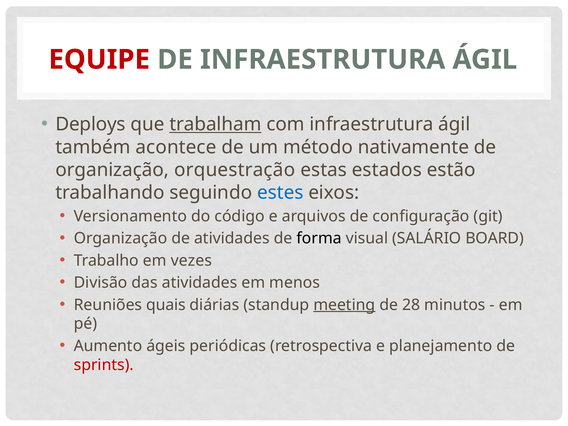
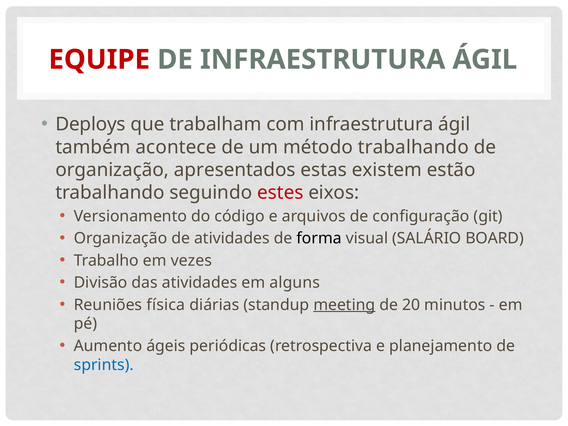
trabalham underline: present -> none (215, 124)
método nativamente: nativamente -> trabalhando (413, 147)
orquestração: orquestração -> apresentados (235, 170)
estados: estados -> existem (387, 170)
estes colour: blue -> red (280, 193)
menos: menos -> alguns (295, 283)
quais: quais -> física (166, 305)
28: 28 -> 20 (411, 305)
sprints colour: red -> blue (104, 365)
